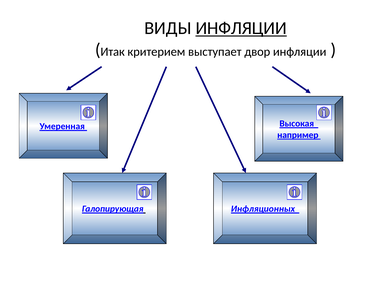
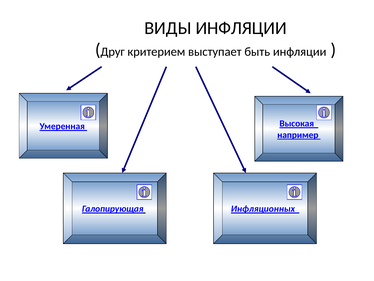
ИНФЛЯЦИИ underline: present -> none (241, 28)
Итак: Итак -> Друг (113, 52)
двор: двор -> быть (257, 52)
